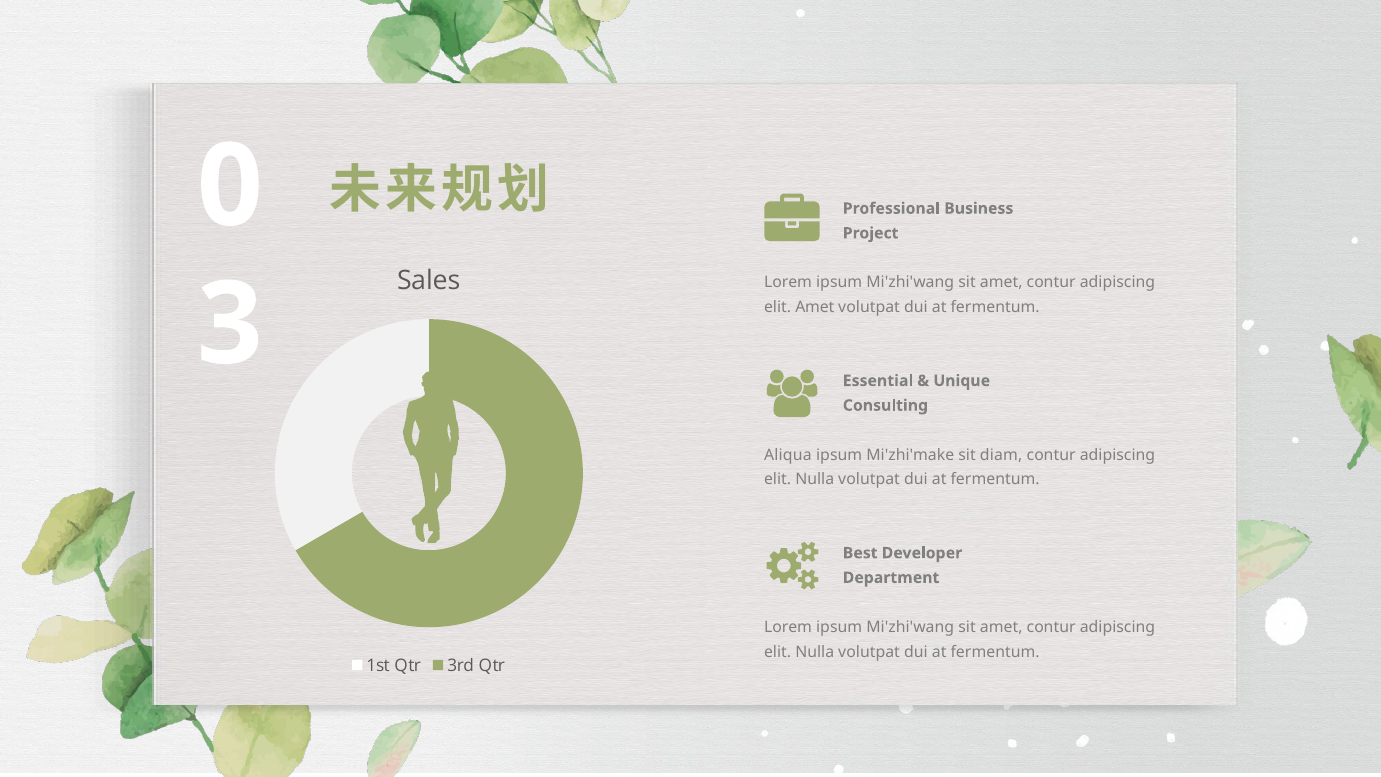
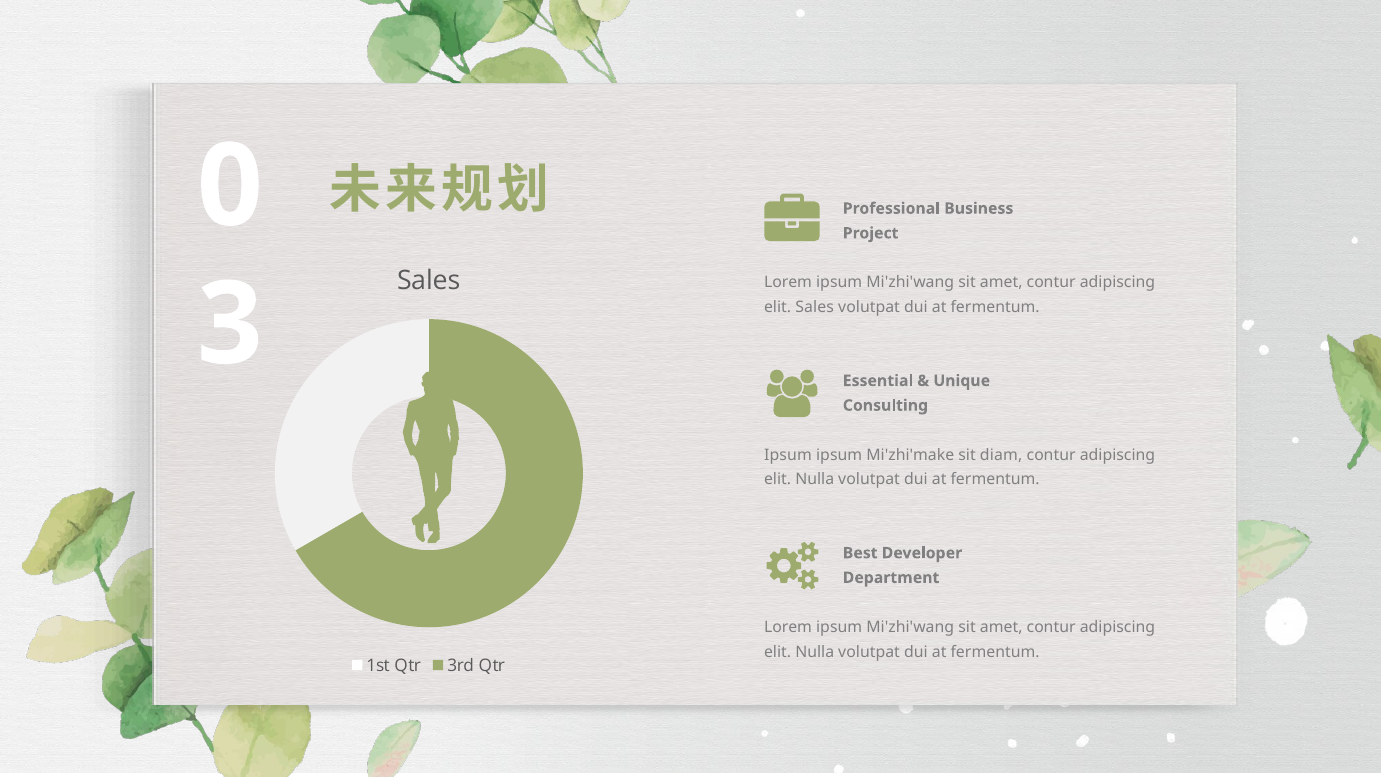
elit Amet: Amet -> Sales (815, 307)
Aliqua: Aliqua -> Ipsum (788, 455)
